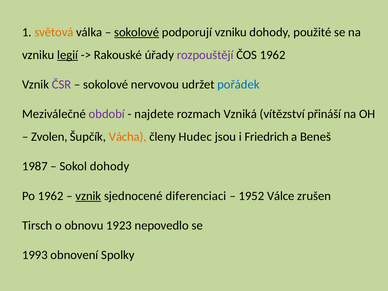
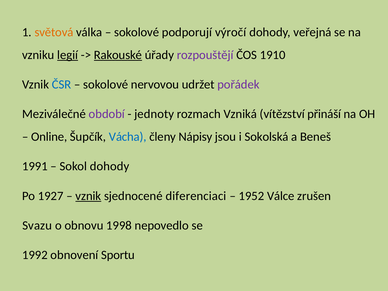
sokolové underline: present -> none (137, 32)
podporují vzniku: vzniku -> výročí (231, 32)
použité: použité -> veřejná (312, 32)
Rakouské underline: none -> present (118, 55)
ČOS 1962: 1962 -> 1910 (273, 55)
ČSR colour: purple -> blue (62, 85)
pořádek colour: blue -> purple (238, 85)
najdete: najdete -> jednoty (154, 114)
Zvolen: Zvolen -> Online (49, 137)
Vácha colour: orange -> blue (128, 137)
Hudec: Hudec -> Nápisy (195, 137)
Friedrich: Friedrich -> Sokolská (267, 137)
1987: 1987 -> 1991 (35, 166)
Po 1962: 1962 -> 1927 (51, 196)
Tirsch: Tirsch -> Svazu (37, 225)
1923: 1923 -> 1998 (119, 225)
1993: 1993 -> 1992 (35, 255)
Spolky: Spolky -> Sportu (118, 255)
